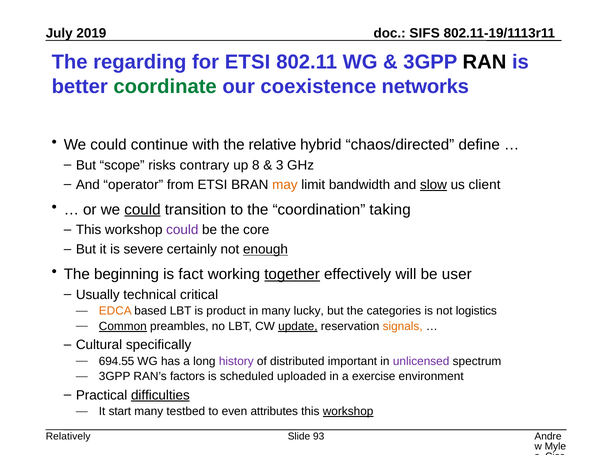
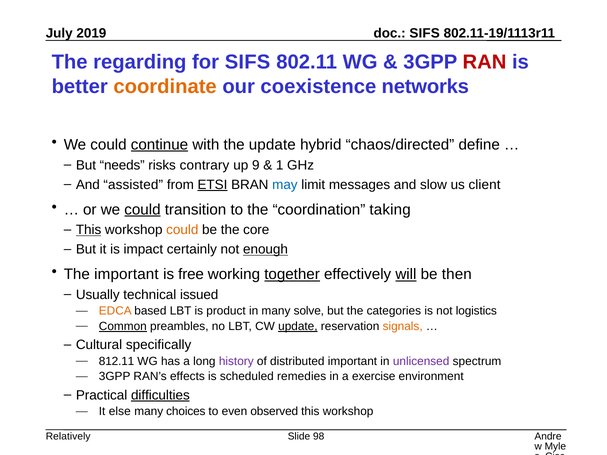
for ETSI: ETSI -> SIFS (248, 62)
RAN colour: black -> red (484, 62)
coordinate colour: green -> orange (165, 86)
continue underline: none -> present (160, 145)
the relative: relative -> update (272, 145)
scope: scope -> needs (122, 165)
8: 8 -> 9 (256, 165)
3: 3 -> 1 (280, 165)
operator: operator -> assisted (133, 185)
ETSI underline: none -> present (212, 185)
may colour: orange -> blue (285, 185)
bandwidth: bandwidth -> messages (360, 185)
slow underline: present -> none (433, 185)
This underline: none -> present (89, 230)
could colour: purple -> orange (182, 230)
severe: severe -> impact (143, 250)
The beginning: beginning -> important (126, 275)
fact: fact -> free (191, 275)
will underline: none -> present (406, 275)
user: user -> then (457, 275)
critical: critical -> issued (199, 295)
lucky: lucky -> solve (309, 311)
694.55: 694.55 -> 812.11 (117, 361)
factors: factors -> effects (187, 377)
uploaded: uploaded -> remedies (302, 377)
start: start -> else (120, 412)
testbed: testbed -> choices (186, 412)
attributes: attributes -> observed (274, 412)
workshop underline: present -> none (348, 412)
93: 93 -> 98 (319, 437)
